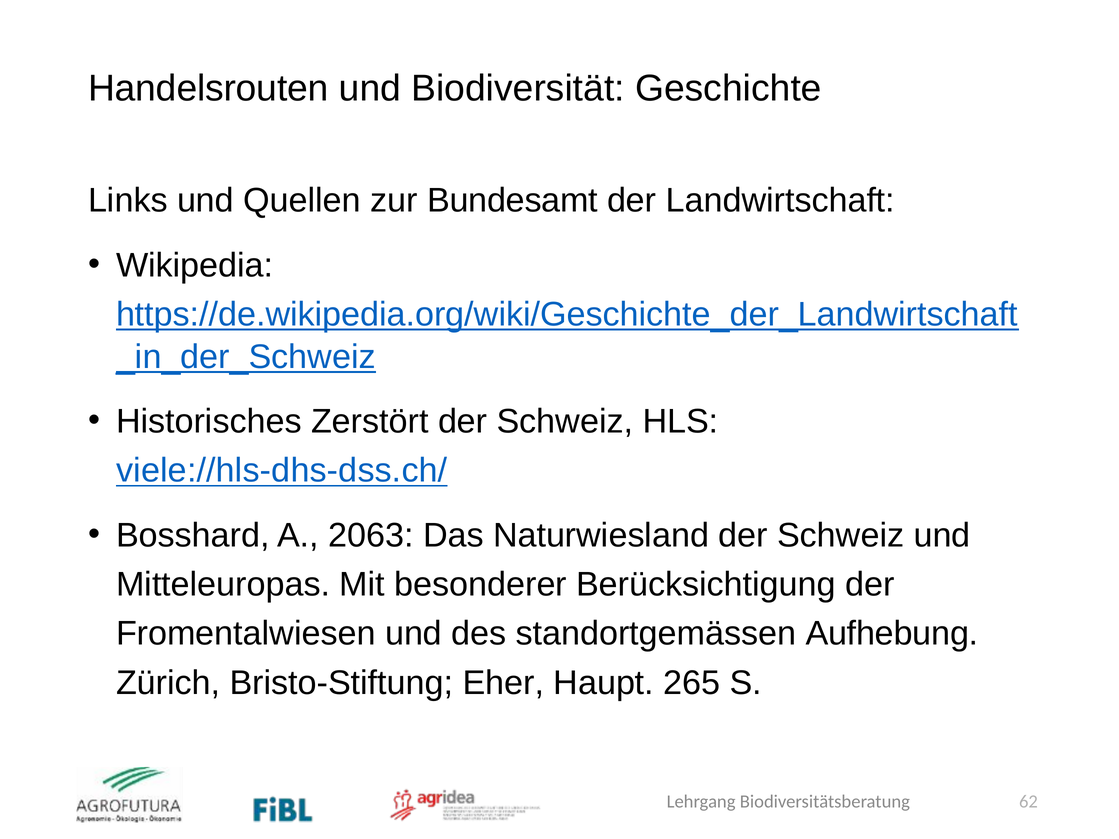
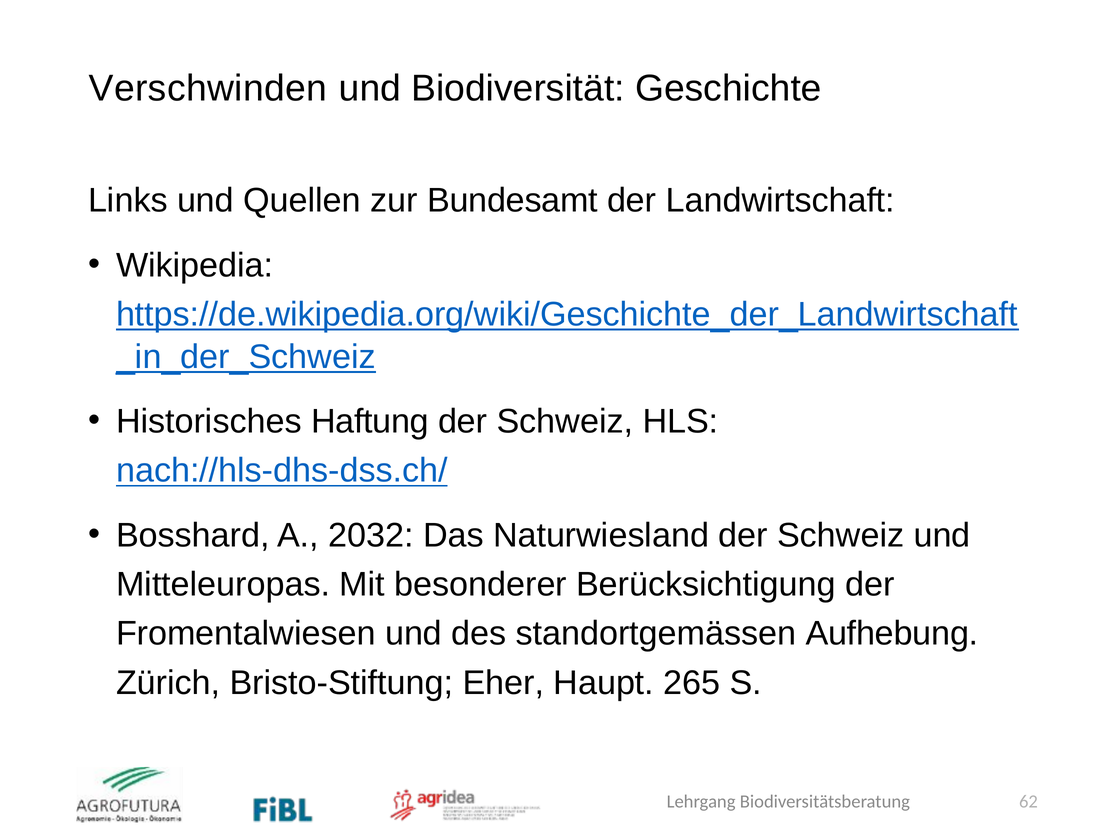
Handelsrouten: Handelsrouten -> Verschwinden (208, 88)
Zerstört: Zerstört -> Haftung (370, 422)
viele://hls-dhs-dss.ch/: viele://hls-dhs-dss.ch/ -> nach://hls-dhs-dss.ch/ (282, 471)
2063: 2063 -> 2032 (371, 536)
